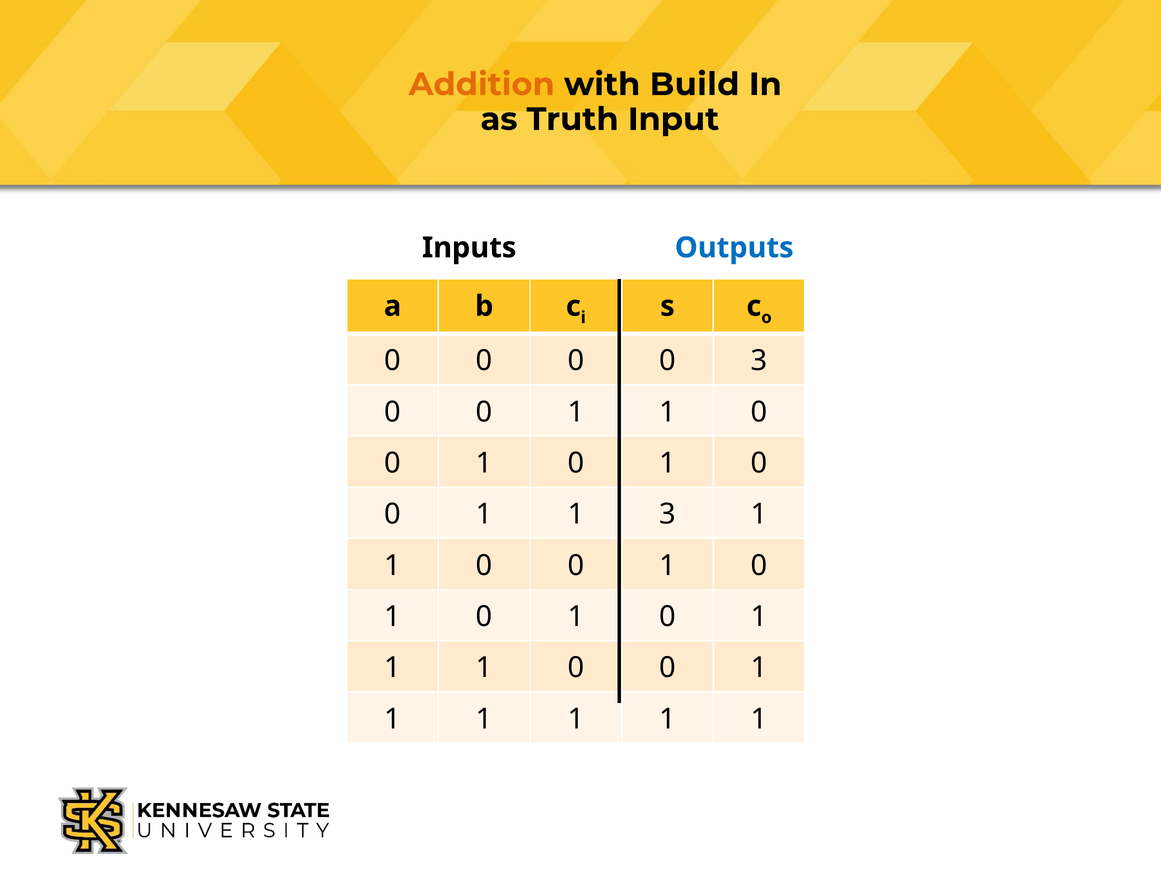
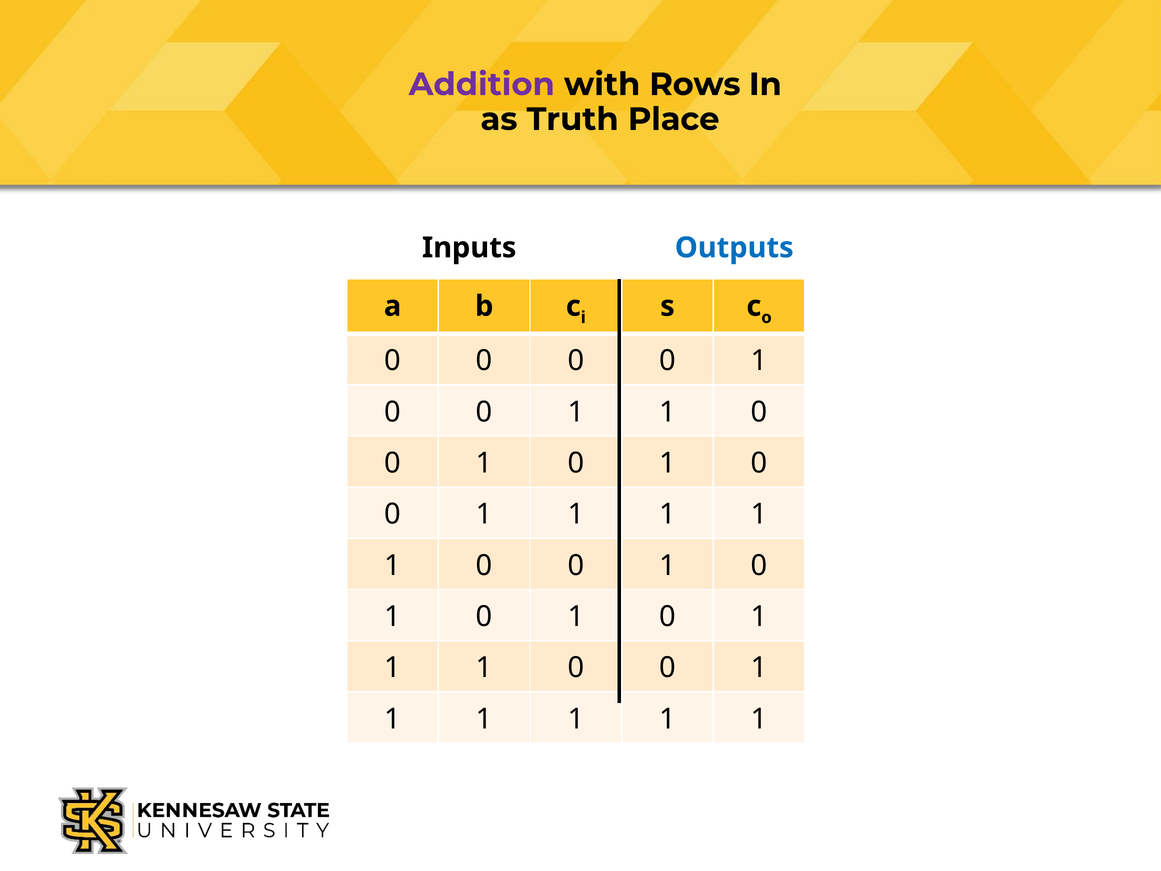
Addition colour: orange -> purple (482, 84)
Build: Build -> Rows (695, 84)
Input: Input -> Place (674, 119)
0 0 0 3: 3 -> 1 (759, 361)
3: 3 -> 1 (668, 514)
